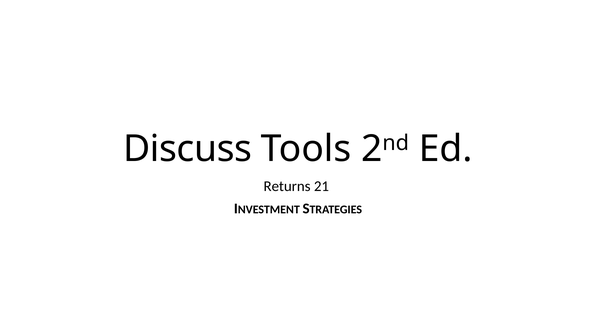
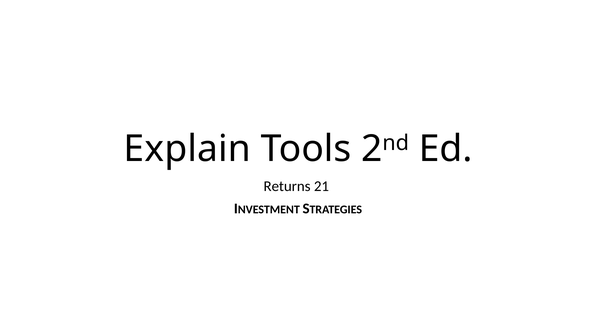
Discuss: Discuss -> Explain (187, 149)
